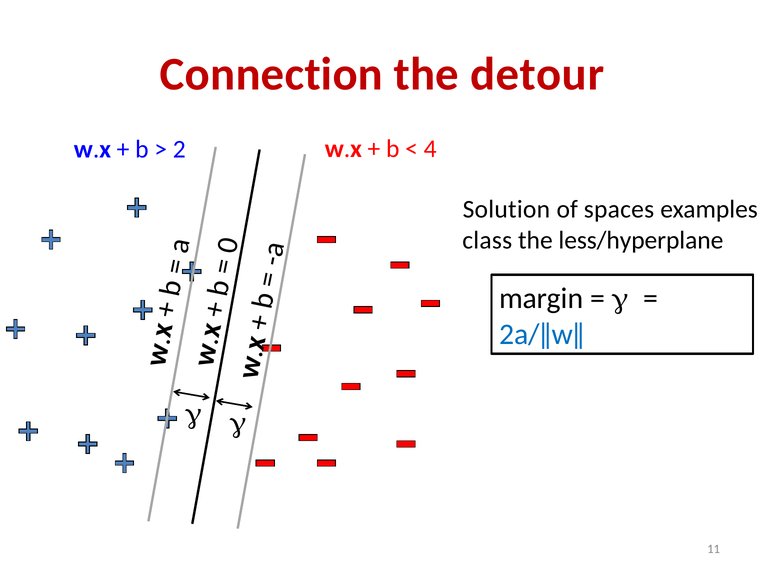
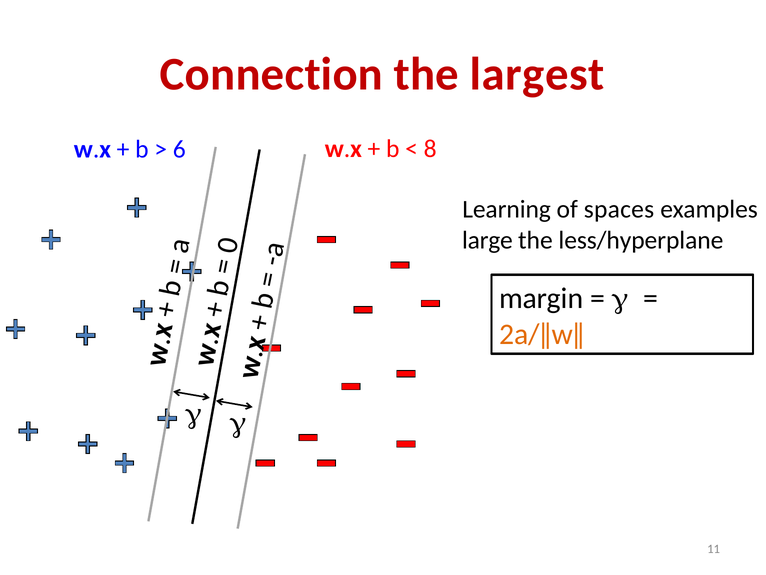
detour: detour -> largest (537, 74)
2: 2 -> 6 (179, 149)
4: 4 -> 8 (430, 149)
Solution: Solution -> Learning (507, 209)
class: class -> large (487, 240)
2a/ǁwǁ colour: blue -> orange (542, 334)
